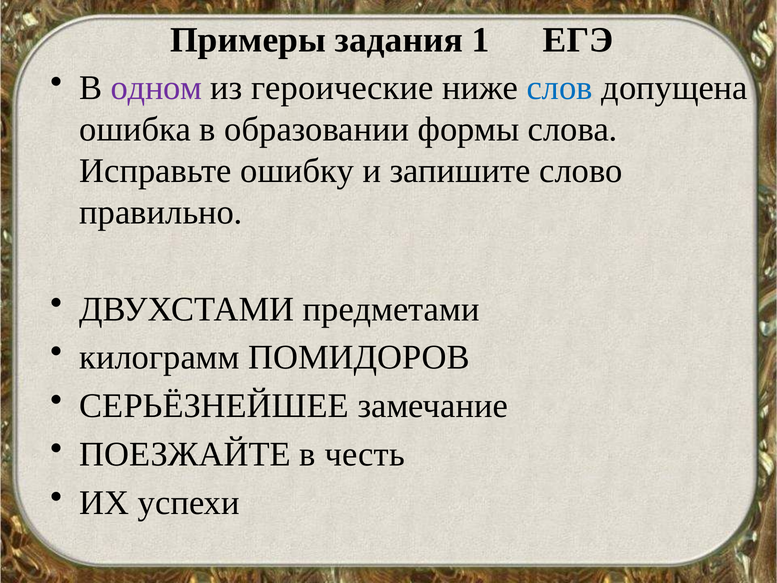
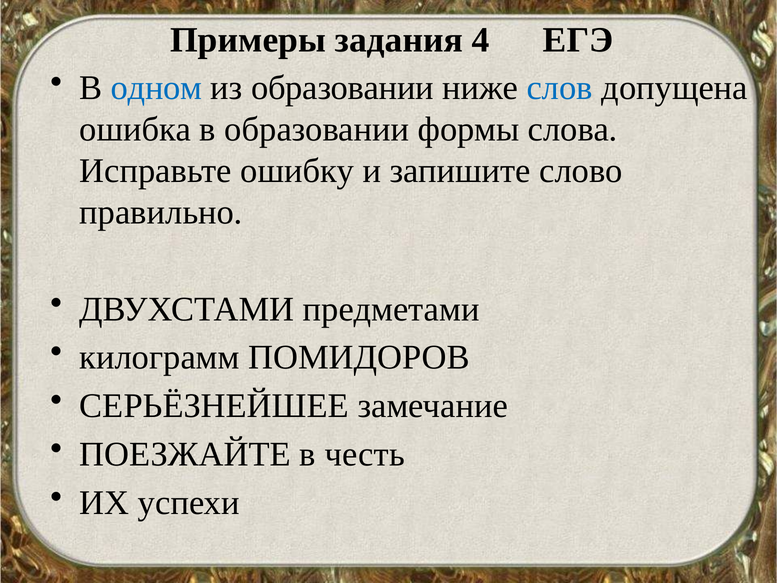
1: 1 -> 4 (481, 40)
одном colour: purple -> blue (157, 88)
из героические: героические -> образовании (343, 88)
